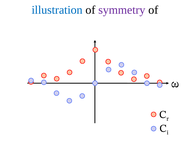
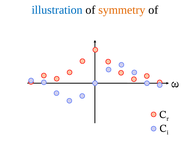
symmetry colour: purple -> orange (122, 10)
